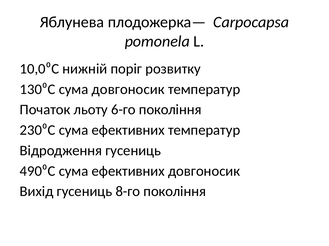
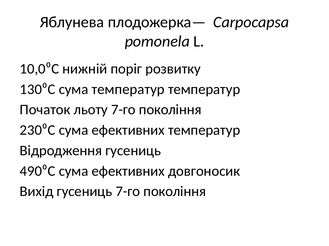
сума довгоносик: довгоносик -> температур (128, 90)
льоту 6-го: 6-го -> 7-го (123, 110)
гусениць 8-го: 8-го -> 7-го (128, 192)
